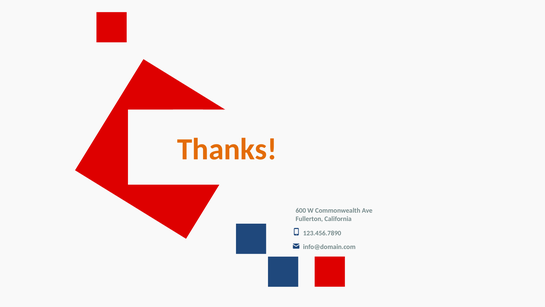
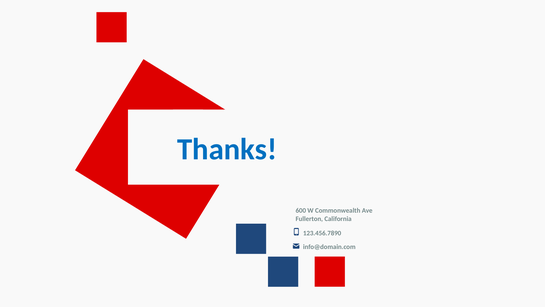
Thanks colour: orange -> blue (227, 149)
